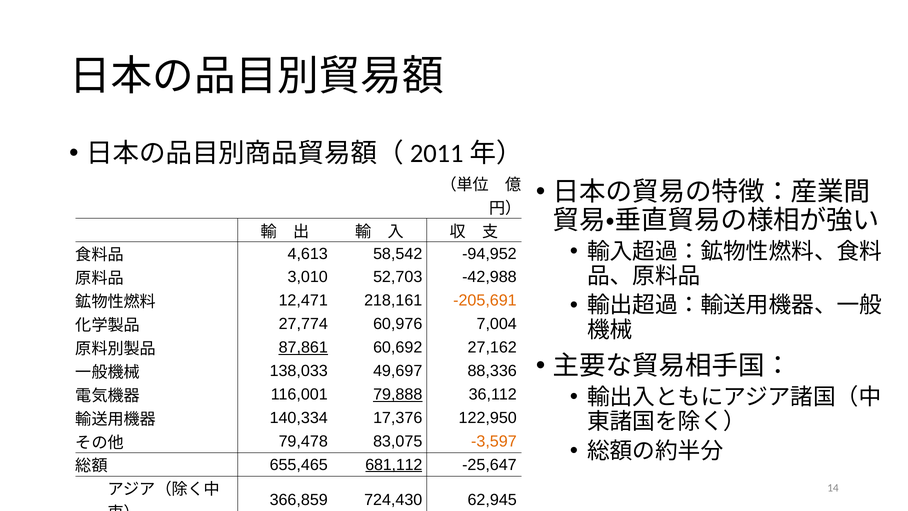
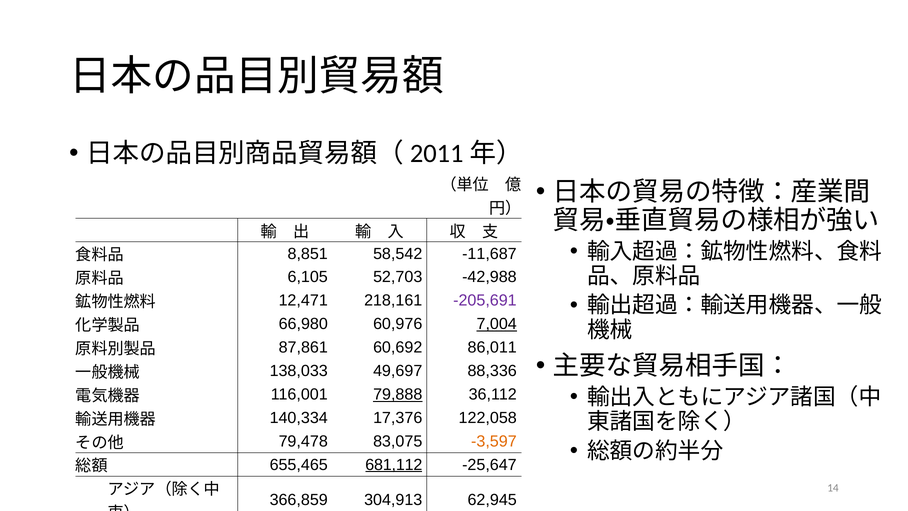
4,613: 4,613 -> 8,851 (308, 254)
-94,952: -94,952 -> -11,687 (489, 254)
3,010: 3,010 -> 6,105 (308, 277)
-205,691 colour: orange -> purple (485, 300)
27,774: 27,774 -> 66,980 (303, 324)
7,004 underline: none -> present (497, 324)
87,861 underline: present -> none (303, 347)
27,162: 27,162 -> 86,011 (492, 347)
122,950: 122,950 -> 122,058 (488, 418)
724,430: 724,430 -> 304,913 (393, 500)
